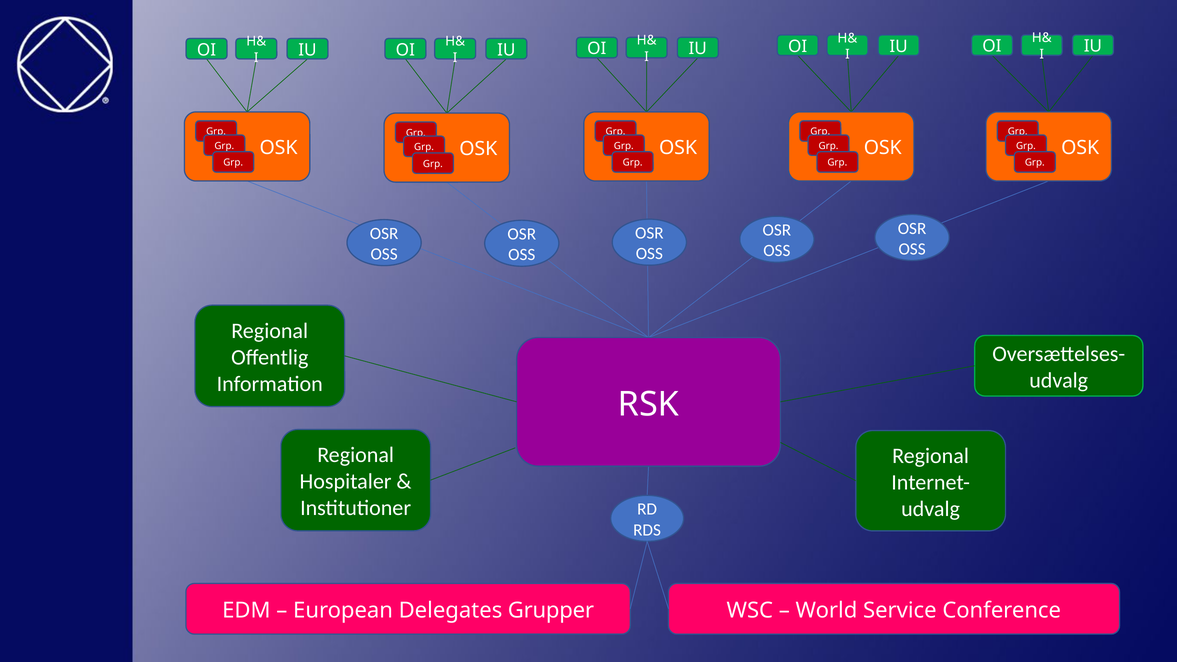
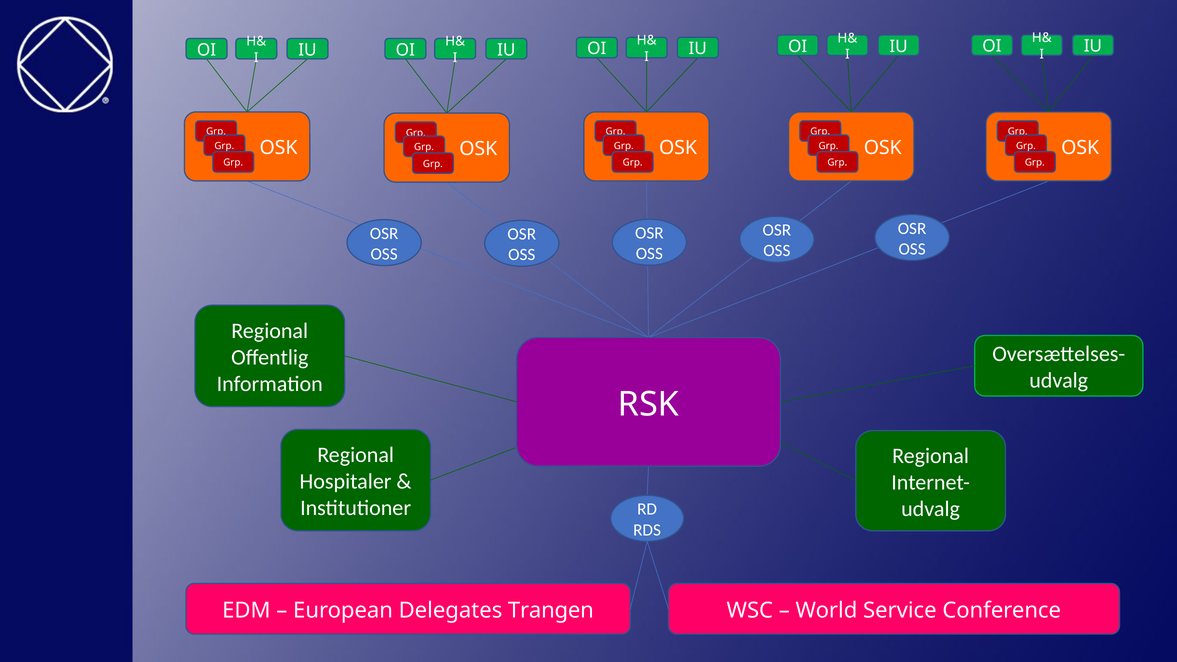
Grupper: Grupper -> Trangen (551, 610)
